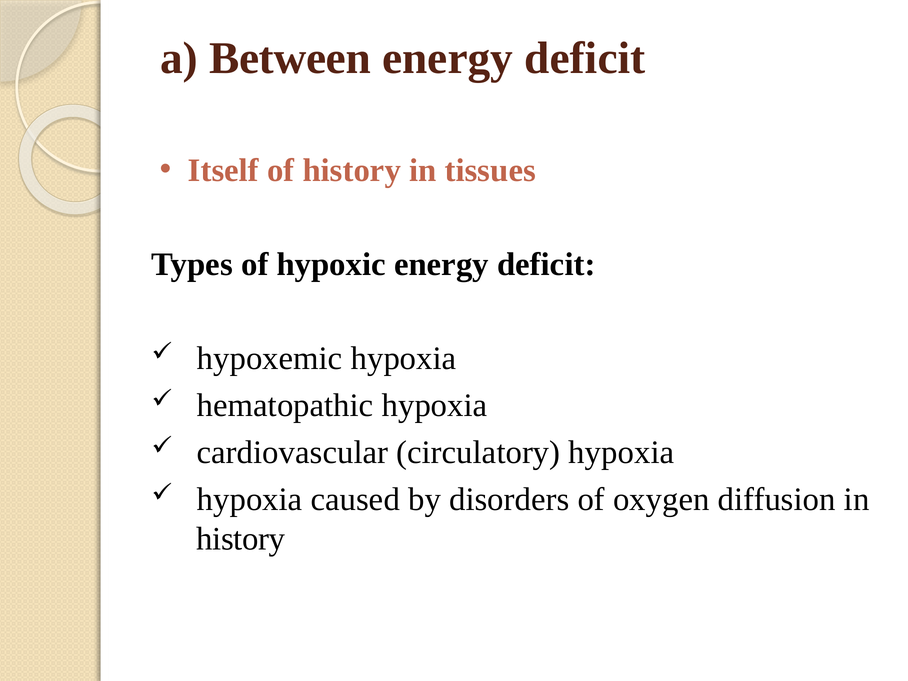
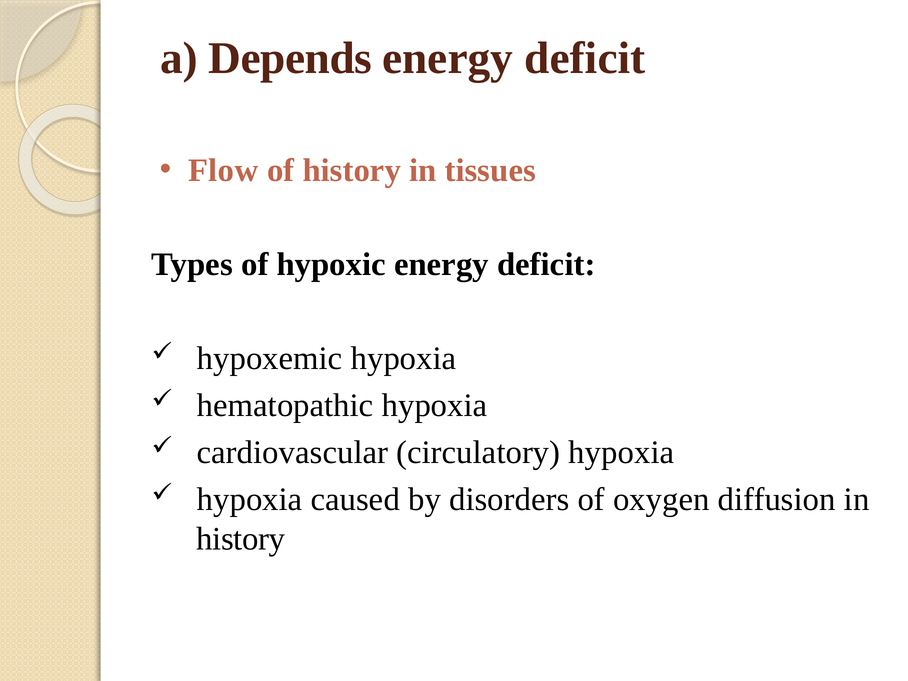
Between: Between -> Depends (290, 58)
Itself: Itself -> Flow (223, 170)
